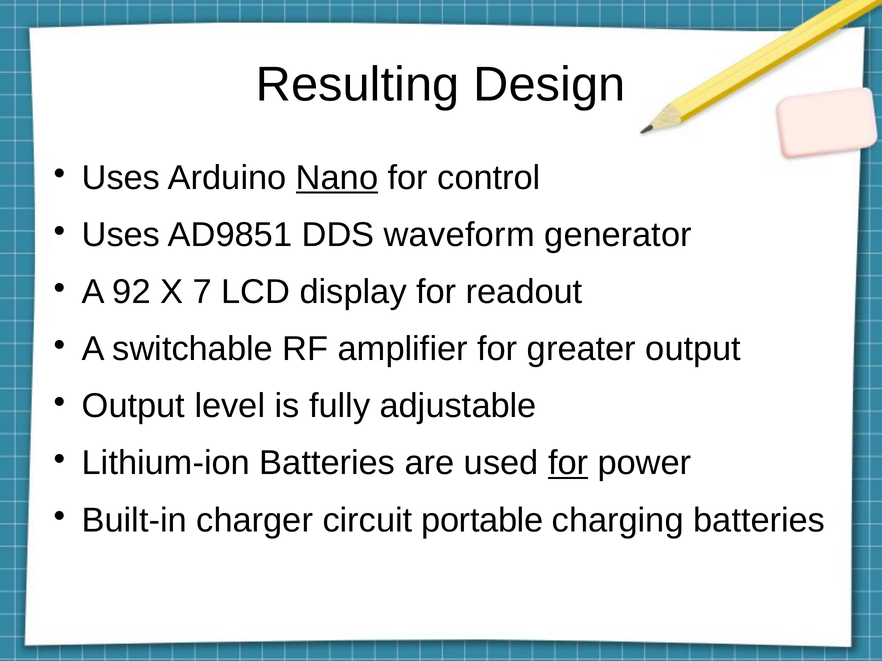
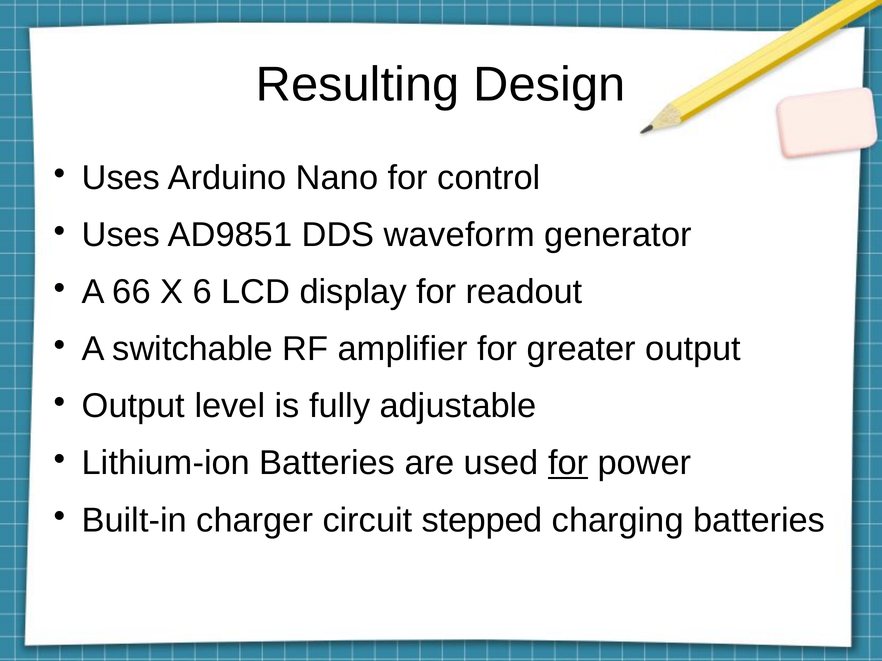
Nano underline: present -> none (337, 178)
92: 92 -> 66 (132, 292)
7: 7 -> 6 (202, 292)
portable: portable -> stepped (482, 520)
